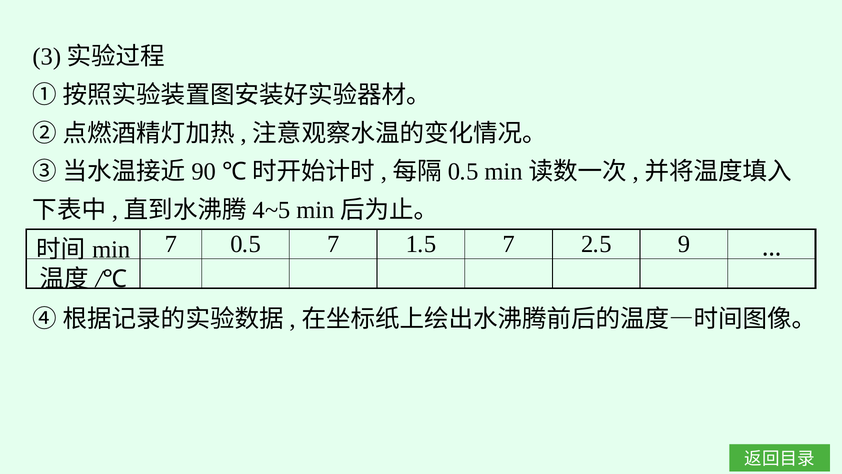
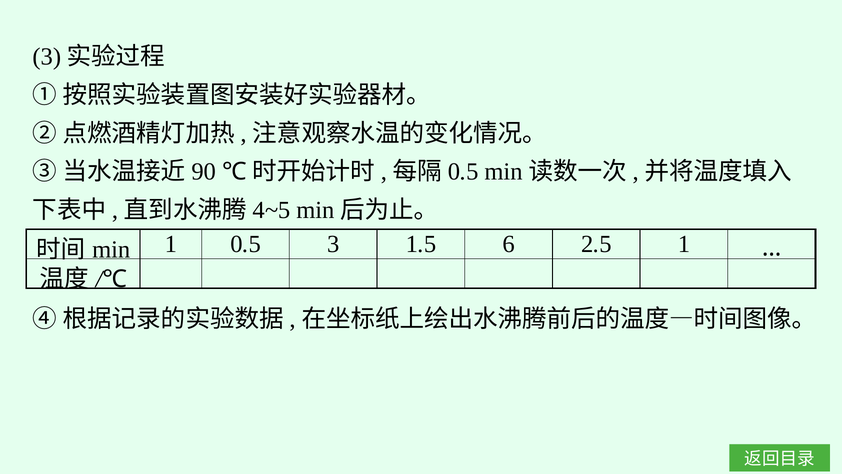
7: 7 -> 1 (171, 244)
0.5 7: 7 -> 3 (333, 244)
1.5 7: 7 -> 6 (509, 244)
2.5 9: 9 -> 1 (684, 244)
